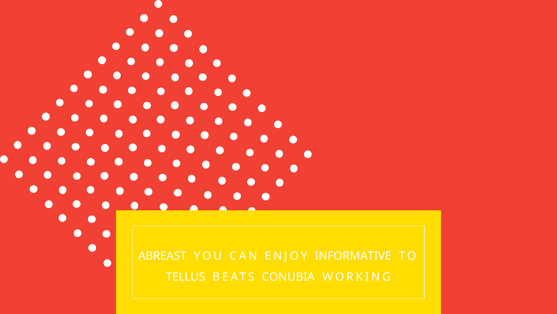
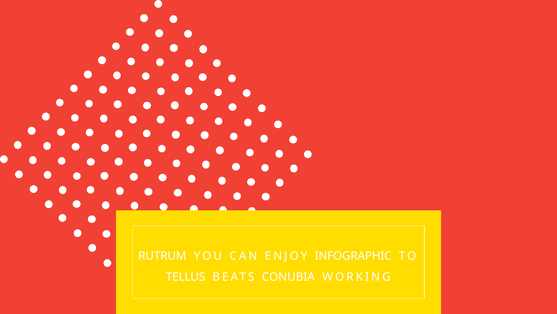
ABREAST: ABREAST -> RUTRUM (162, 255)
INFORMATIVE: INFORMATIVE -> INFOGRAPHIC (353, 255)
